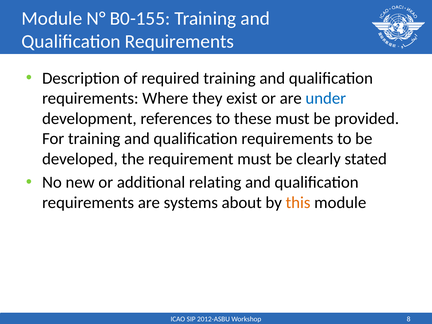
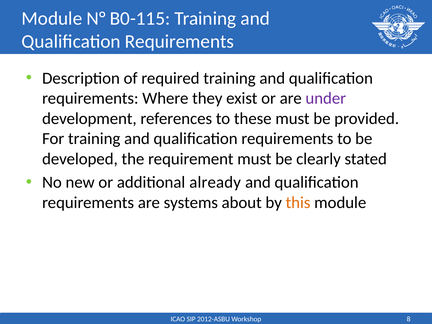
B0-155: B0-155 -> B0-115 (140, 19)
under colour: blue -> purple (326, 98)
relating: relating -> already (215, 182)
